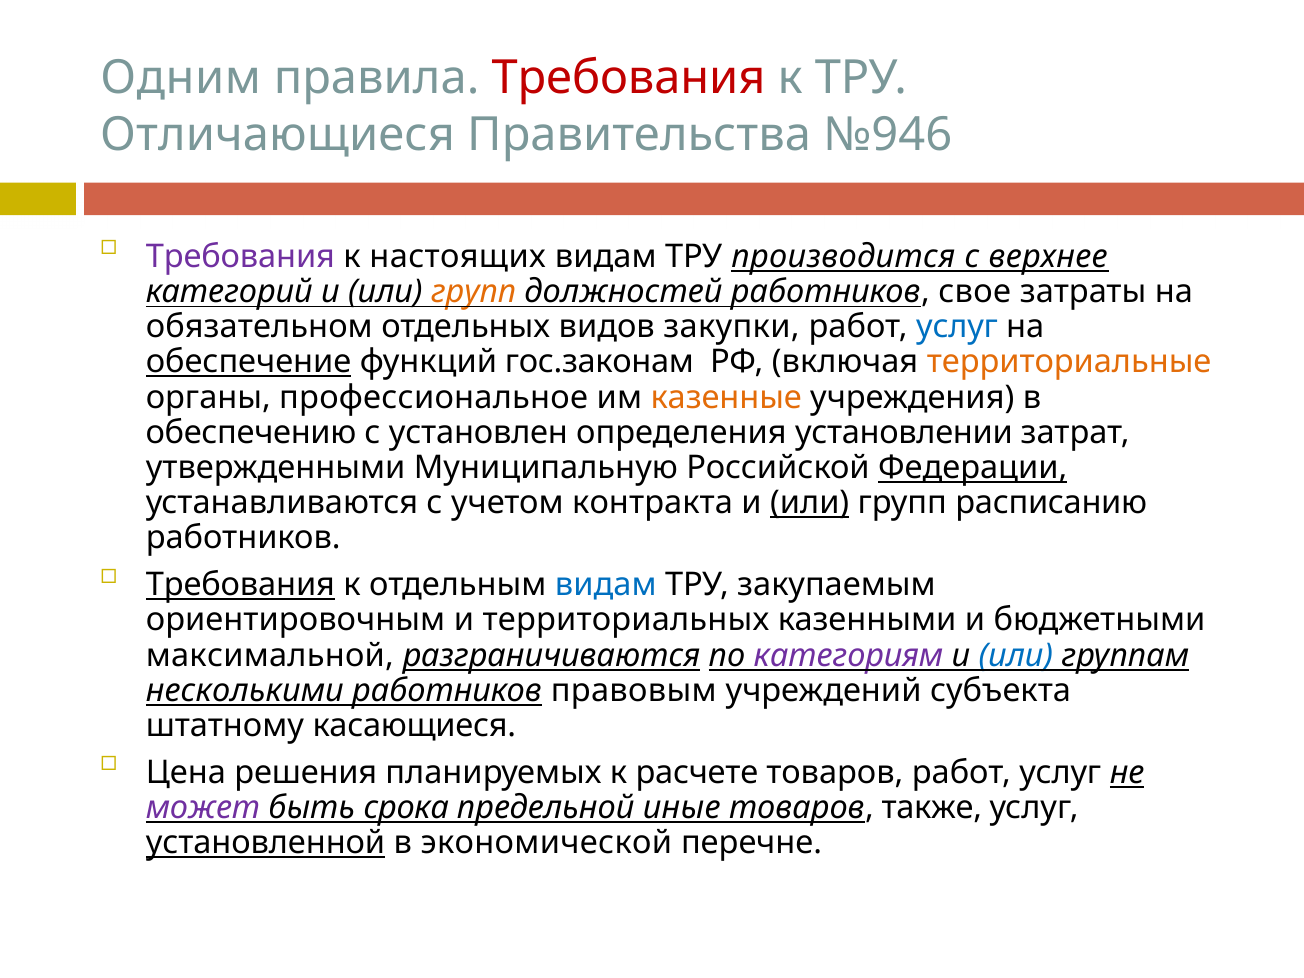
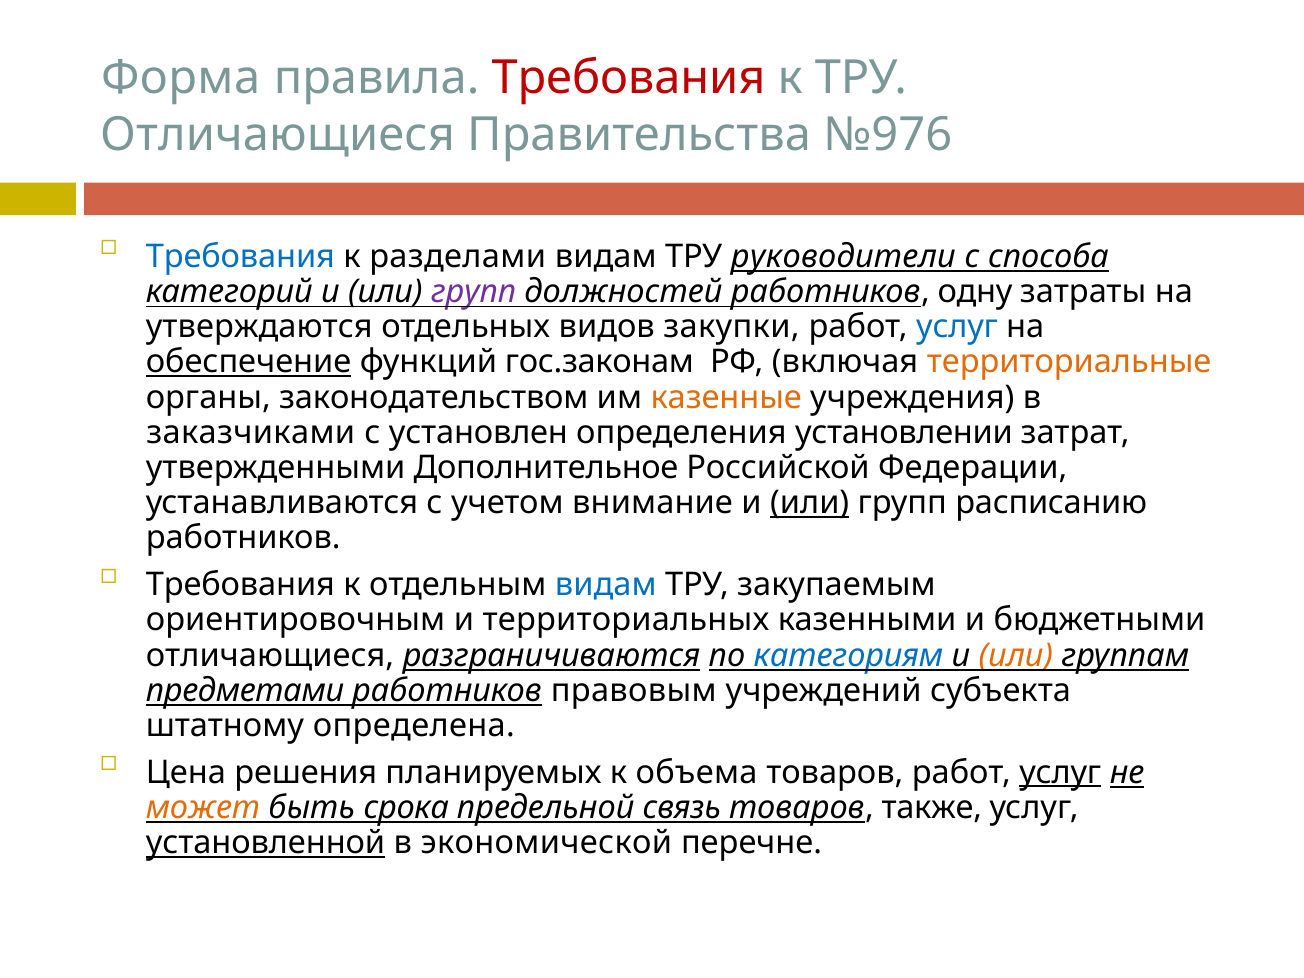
Одним: Одним -> Форма (181, 78)
№946: №946 -> №976 (888, 135)
Требования colour: purple -> blue (240, 256)
настоящих: настоящих -> разделами (458, 256)
производится: производится -> руководители (843, 256)
верхнее: верхнее -> способа (1048, 256)
групп colour: orange -> purple (474, 292)
свое: свое -> одну (975, 292)
обязательном: обязательном -> утверждаются (259, 327)
профессиональное: профессиональное -> законодательством (434, 397)
обеспечению: обеспечению -> заказчиками (251, 433)
Муниципальную: Муниципальную -> Дополнительное (546, 468)
Федерации underline: present -> none (973, 468)
контракта: контракта -> внимание (653, 503)
Требования underline: present -> none (240, 585)
максимальной: максимальной -> отличающиеся (270, 655)
категориям colour: purple -> blue (848, 655)
или colour: blue -> orange (1016, 655)
несколькими: несколькими -> предметами (245, 690)
касающиеся: касающиеся -> определена (414, 726)
расчете: расчете -> объема (697, 772)
услуг underline: none -> present (1060, 772)
может colour: purple -> orange (203, 808)
иные: иные -> связь (682, 808)
